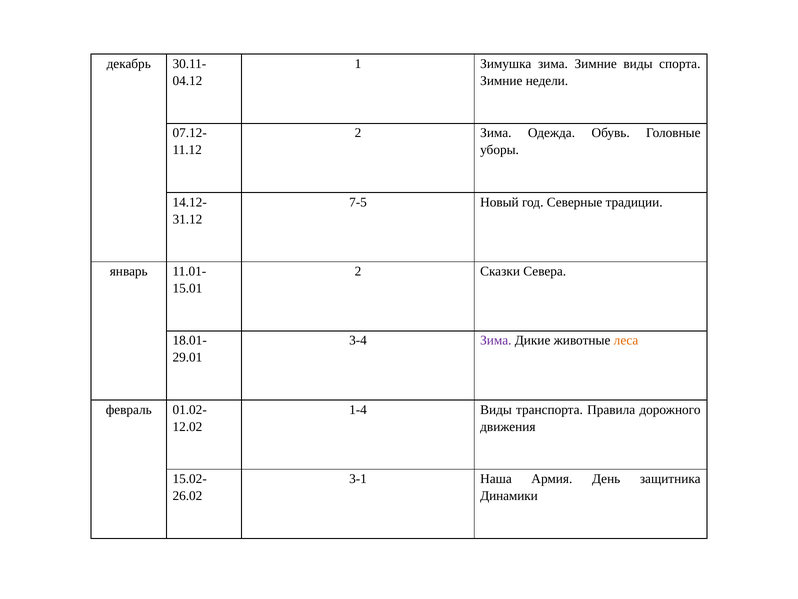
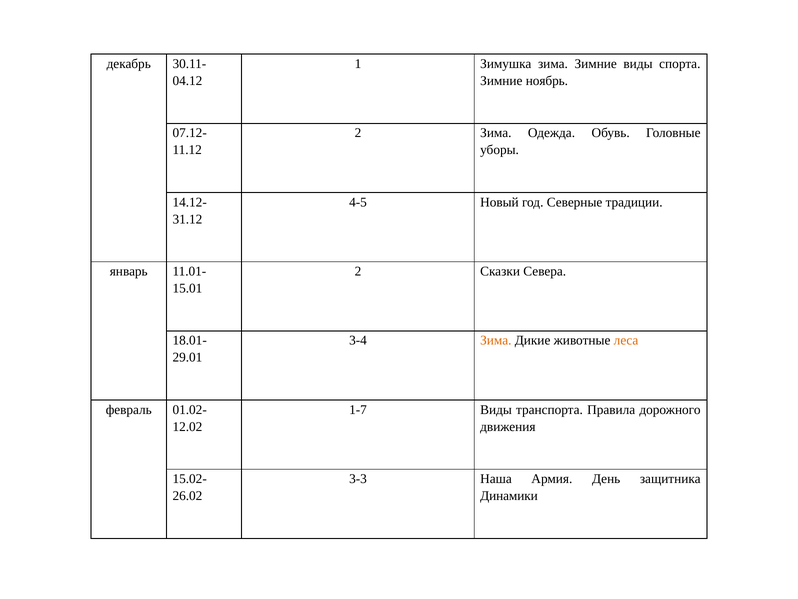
недели: недели -> ноябрь (547, 81)
7-5: 7-5 -> 4-5 (358, 202)
Зима colour: purple -> orange (496, 340)
1-4: 1-4 -> 1-7 (358, 409)
3-1: 3-1 -> 3-3 (358, 479)
